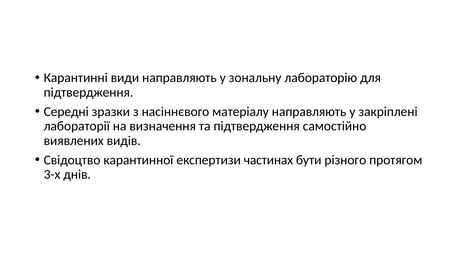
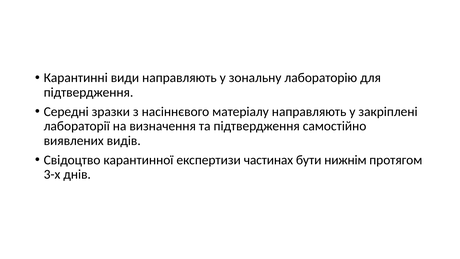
різного: різного -> нижнім (345, 160)
